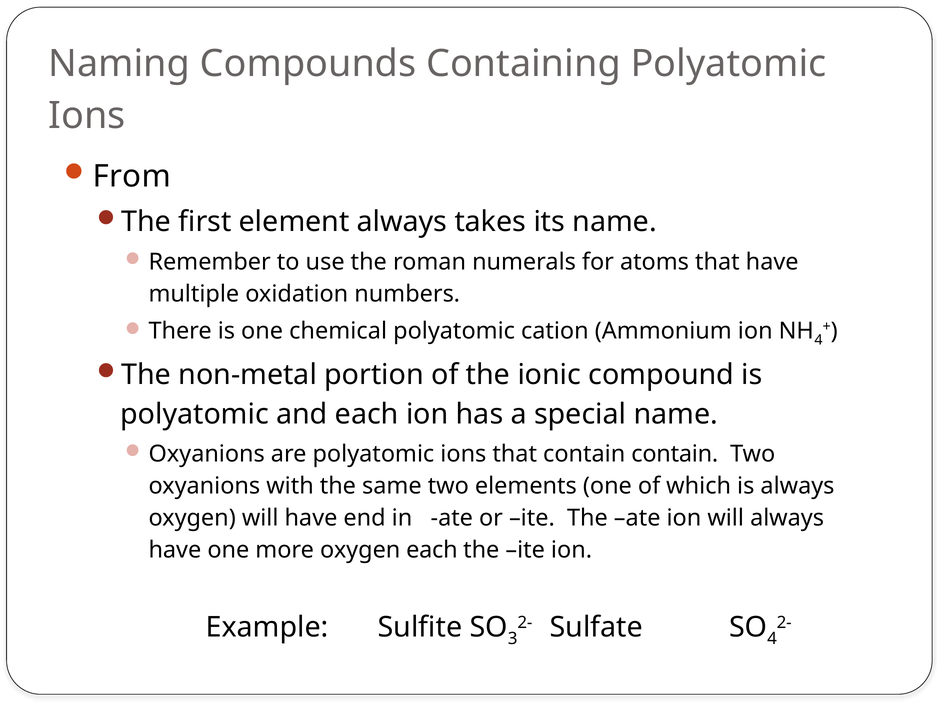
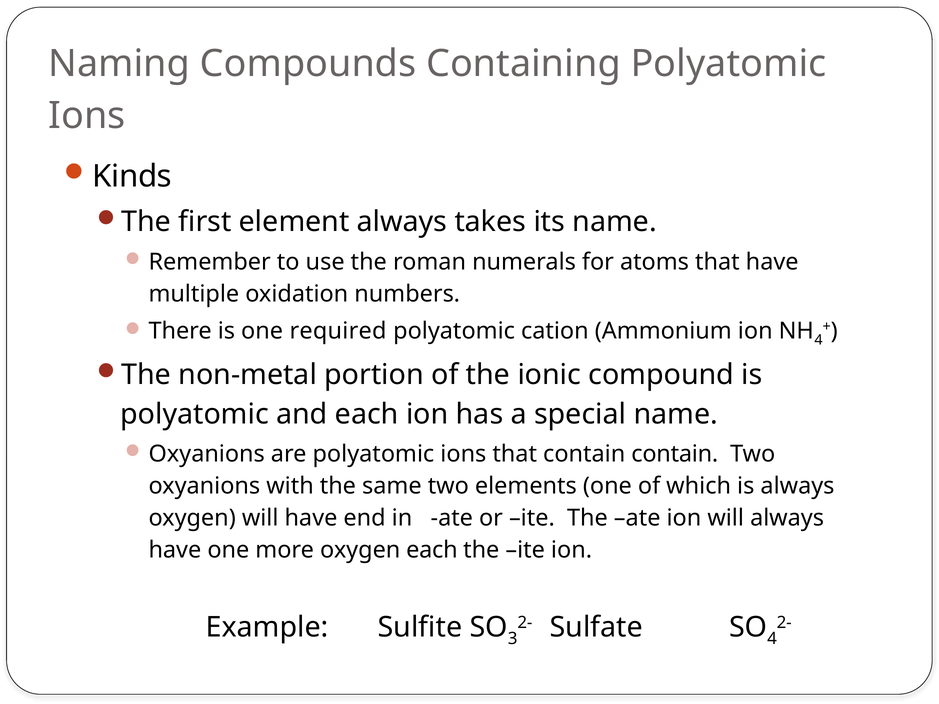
From: From -> Kinds (132, 176)
chemical: chemical -> required (338, 331)
